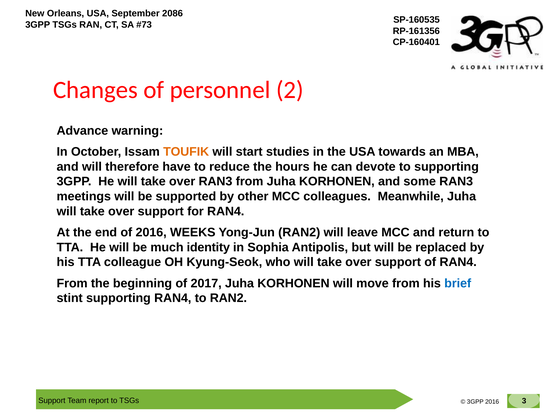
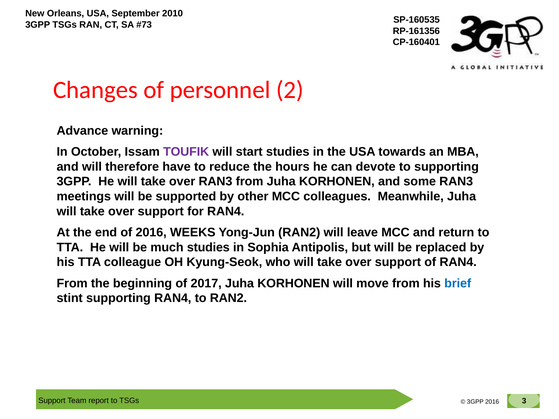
2086: 2086 -> 2010 (173, 13)
TOUFIK colour: orange -> purple (186, 152)
much identity: identity -> studies (208, 247)
